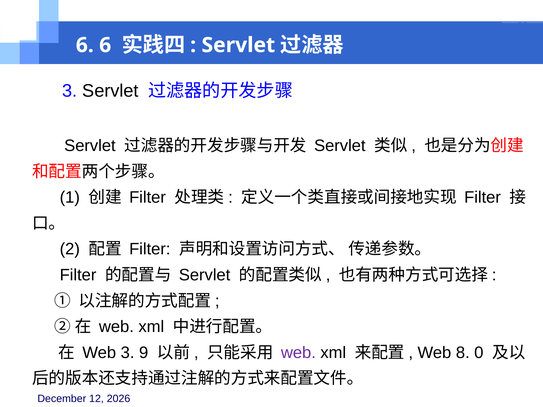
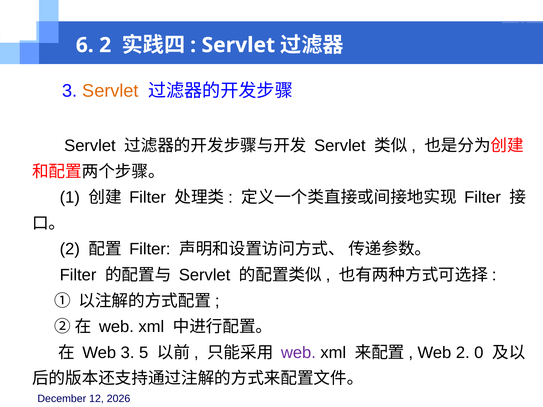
6 6: 6 -> 2 (105, 45)
Servlet colour: black -> orange (110, 91)
9: 9 -> 5 (144, 353)
Web 8: 8 -> 2 (463, 353)
